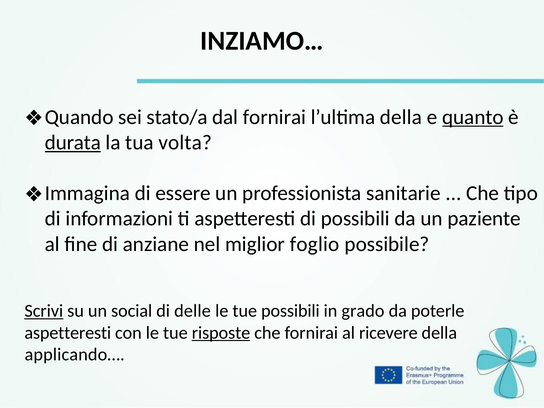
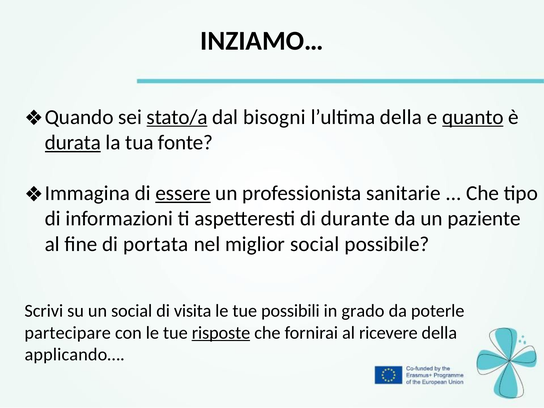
stato/a underline: none -> present (177, 117)
dal fornirai: fornirai -> bisogni (274, 117)
volta: volta -> fonte (185, 142)
essere underline: none -> present (183, 193)
di possibili: possibili -> durante (355, 219)
anziane: anziane -> portata (156, 244)
miglior foglio: foglio -> social (315, 244)
Scrivi underline: present -> none (44, 311)
delle: delle -> visita (193, 311)
aspetteresti: aspetteresti -> partecipare (68, 333)
